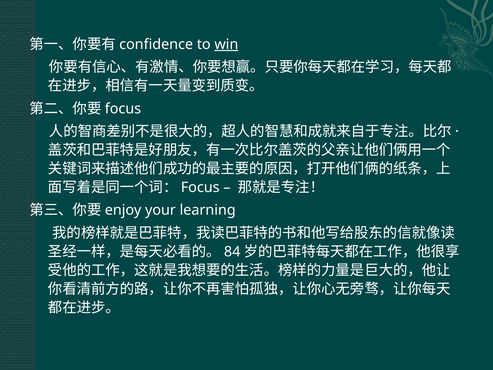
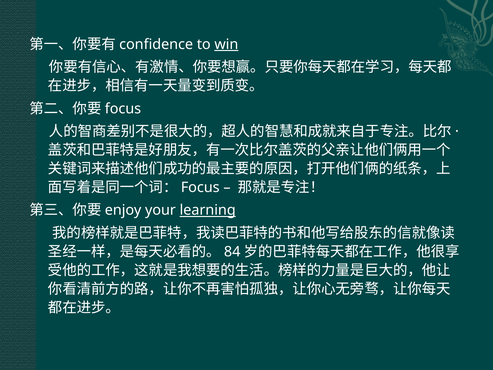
learning underline: none -> present (208, 210)
